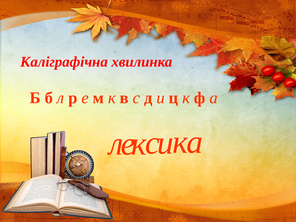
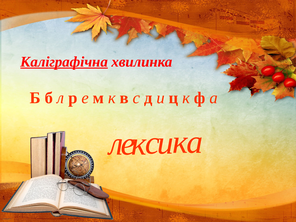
Каліграфічна underline: none -> present (64, 62)
